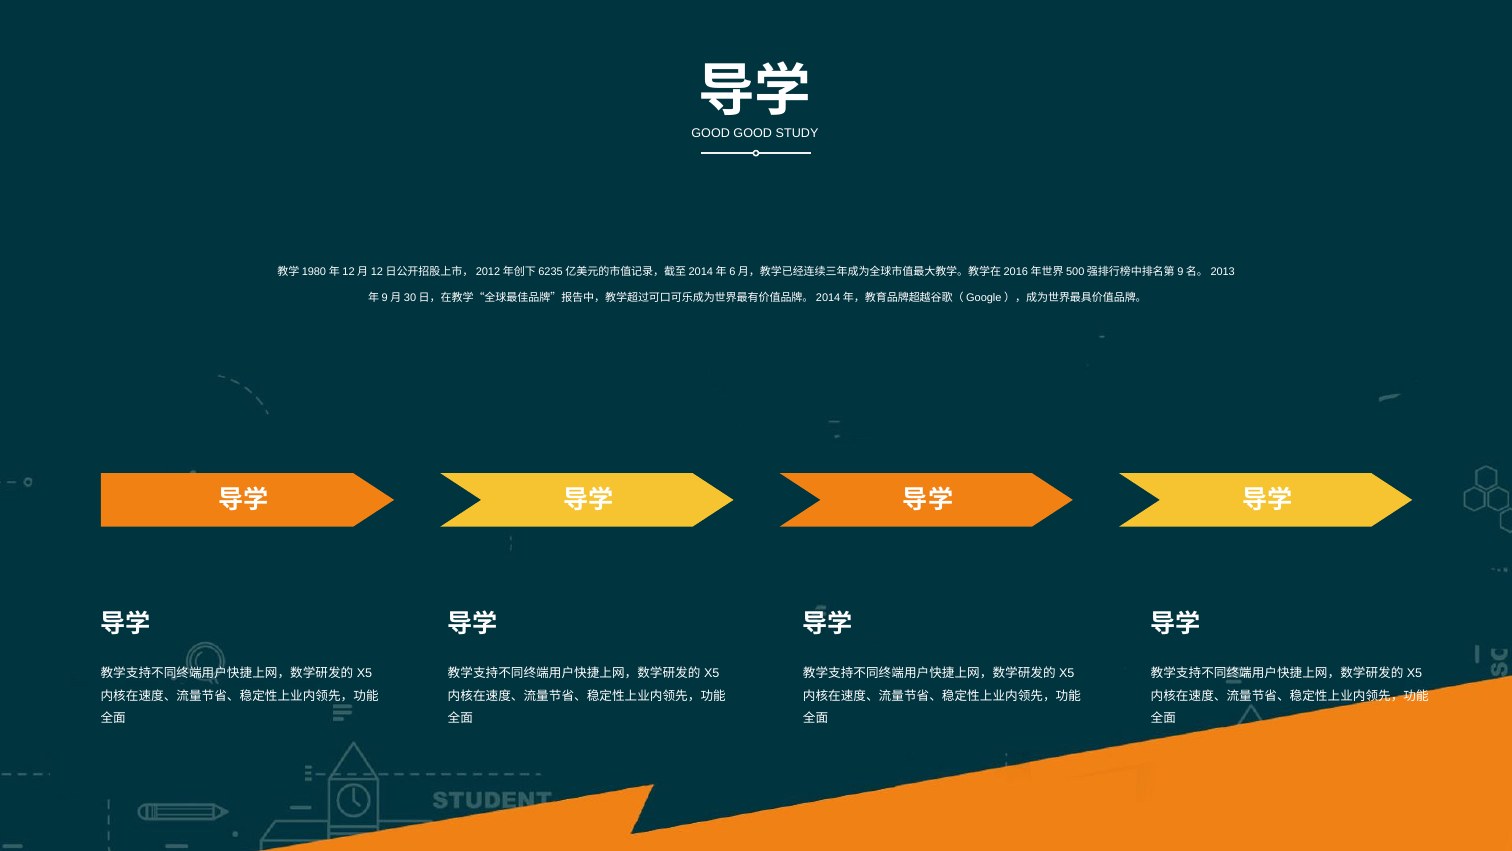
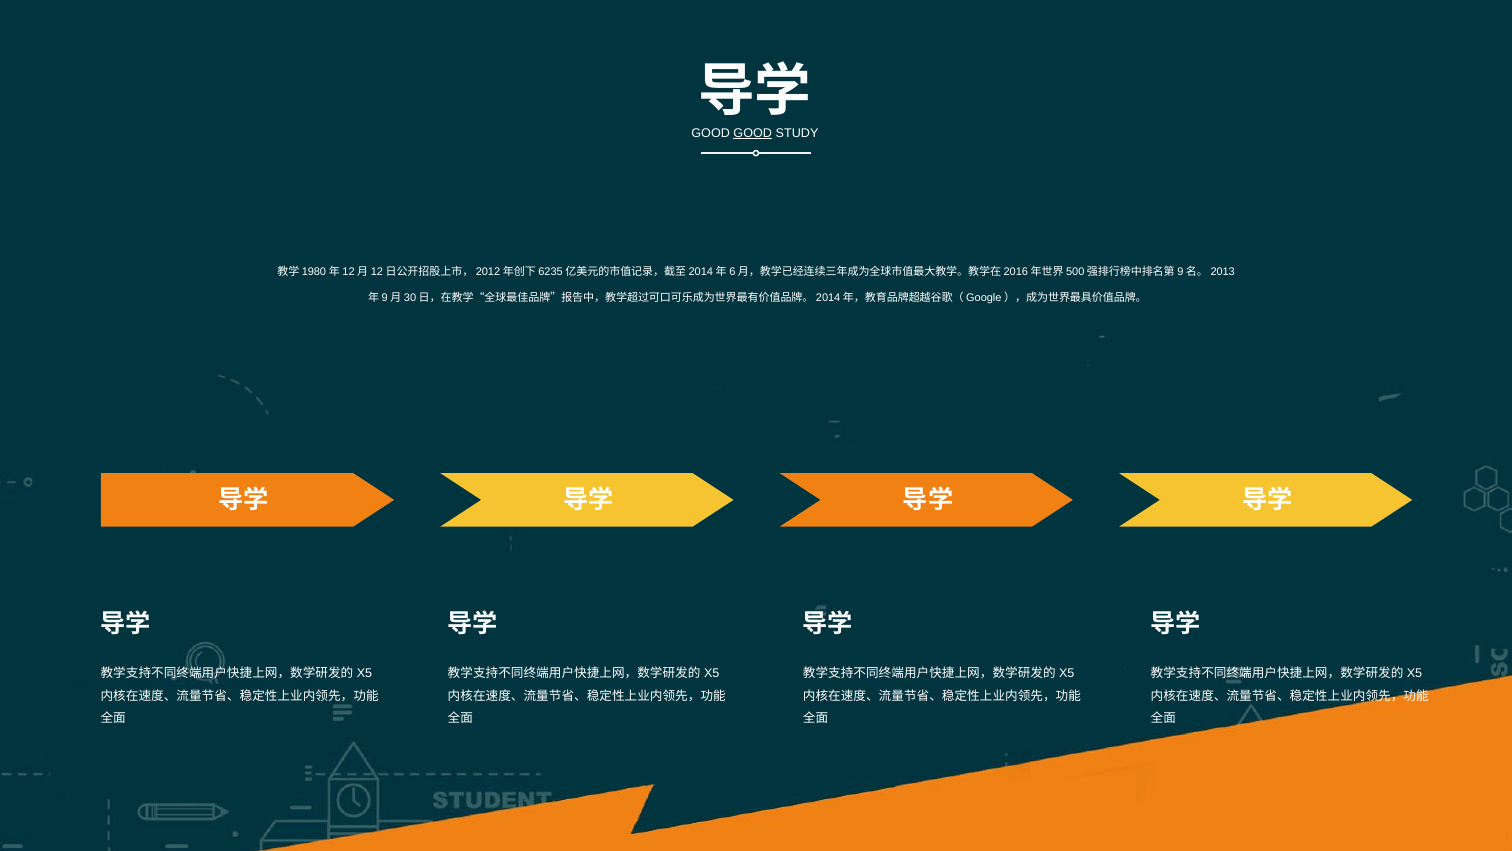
GOOD underline: none -> present (753, 133)
